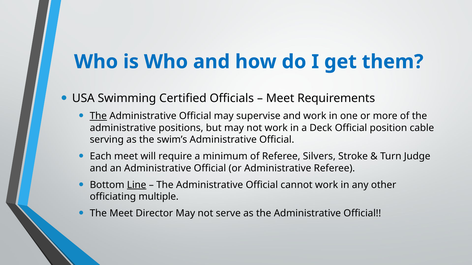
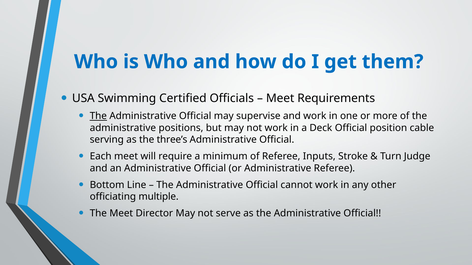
swim’s: swim’s -> three’s (172, 140)
Silvers: Silvers -> Inputs (319, 157)
Line underline: present -> none (137, 185)
